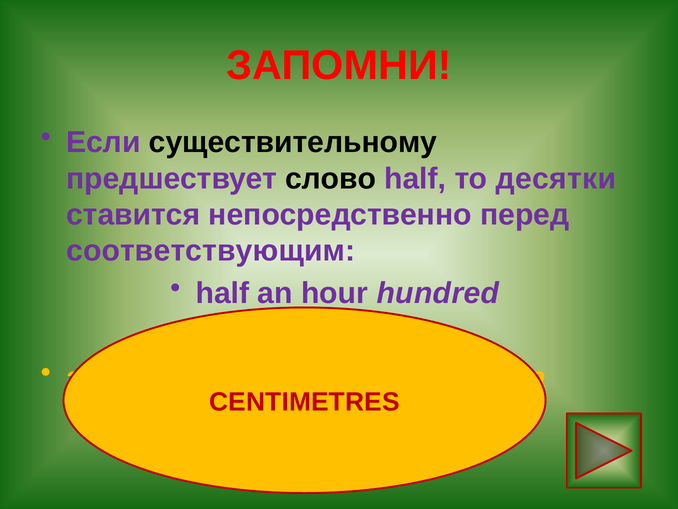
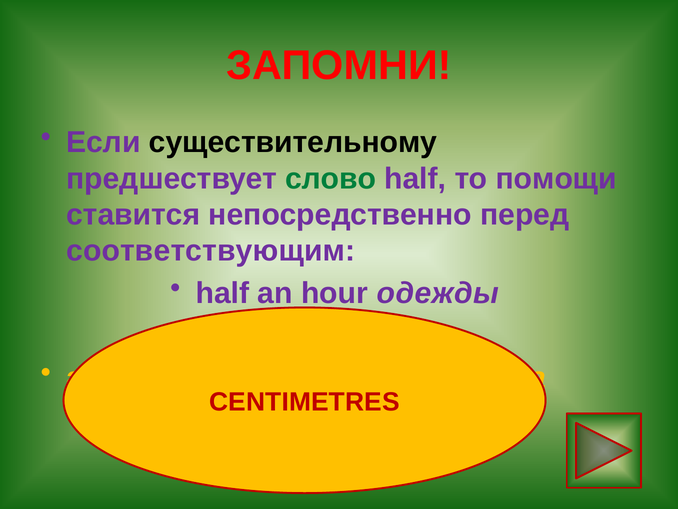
слово colour: black -> green (331, 178)
десятки: десятки -> помощи (556, 178)
hundred: hundred -> одежды (438, 293)
